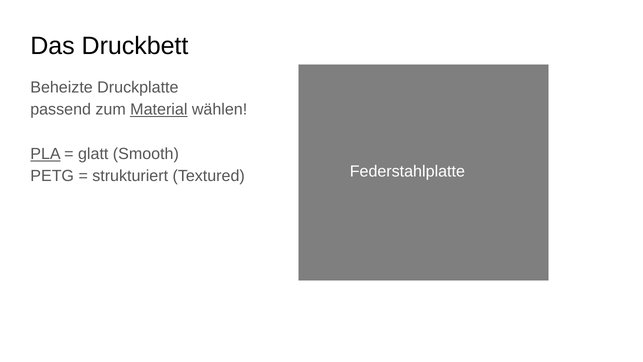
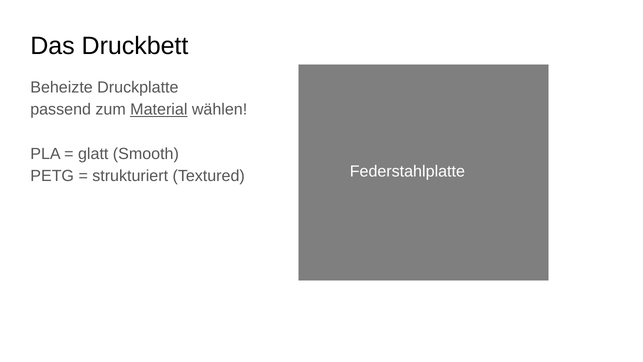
PLA underline: present -> none (45, 154)
